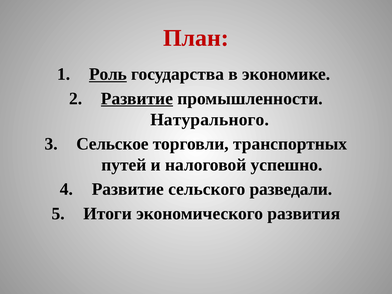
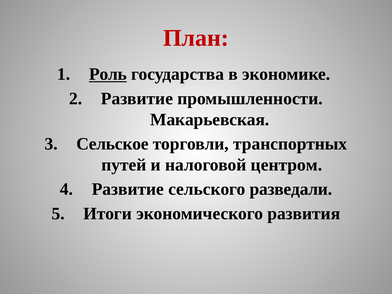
Развитие underline: present -> none (137, 99)
Натурального: Натурального -> Макарьевская (210, 120)
успешно: успешно -> центром (286, 165)
